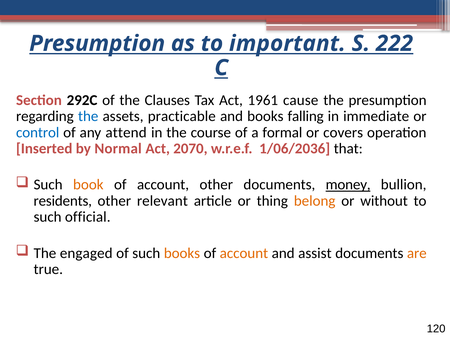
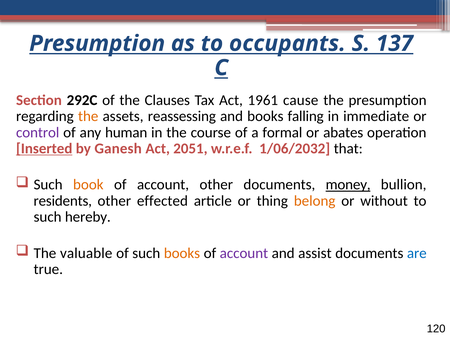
important: important -> occupants (287, 44)
222: 222 -> 137 (394, 44)
the colour: blue -> orange (88, 116)
practicable: practicable -> reassessing (182, 116)
control colour: blue -> purple (38, 133)
attend: attend -> human (126, 133)
covers: covers -> abates (343, 133)
Inserted underline: none -> present (44, 149)
Normal: Normal -> Ganesh (118, 149)
2070: 2070 -> 2051 (190, 149)
1/06/2036: 1/06/2036 -> 1/06/2032 (295, 149)
relevant: relevant -> effected (162, 201)
official: official -> hereby (88, 217)
engaged: engaged -> valuable (86, 253)
account colour: orange -> purple (244, 253)
are colour: orange -> blue (417, 253)
